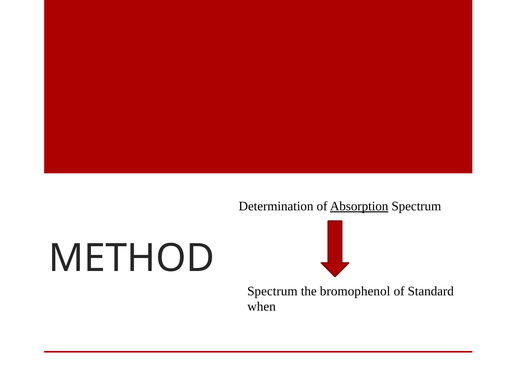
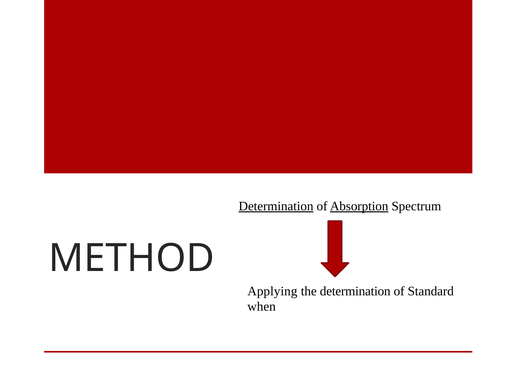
Determination underline: none -> present (276, 206)
Spectrum: Spectrum -> Applying (272, 291)
the bromophenol: bromophenol -> determination (355, 291)
